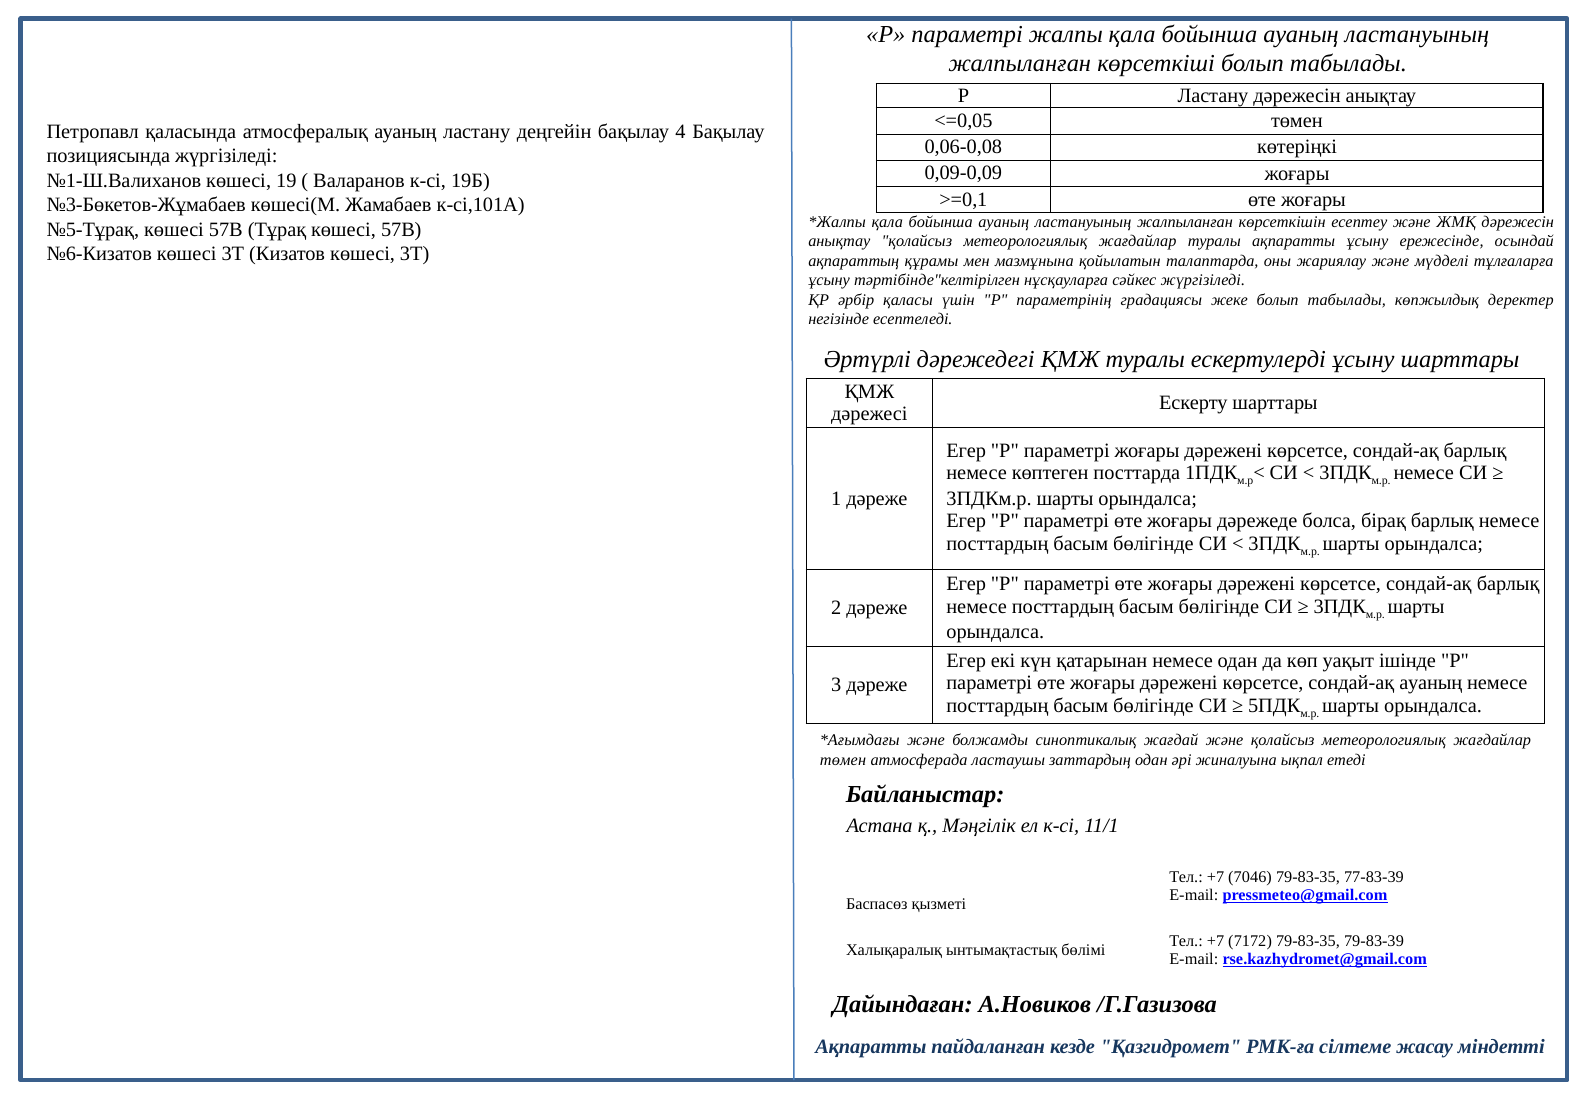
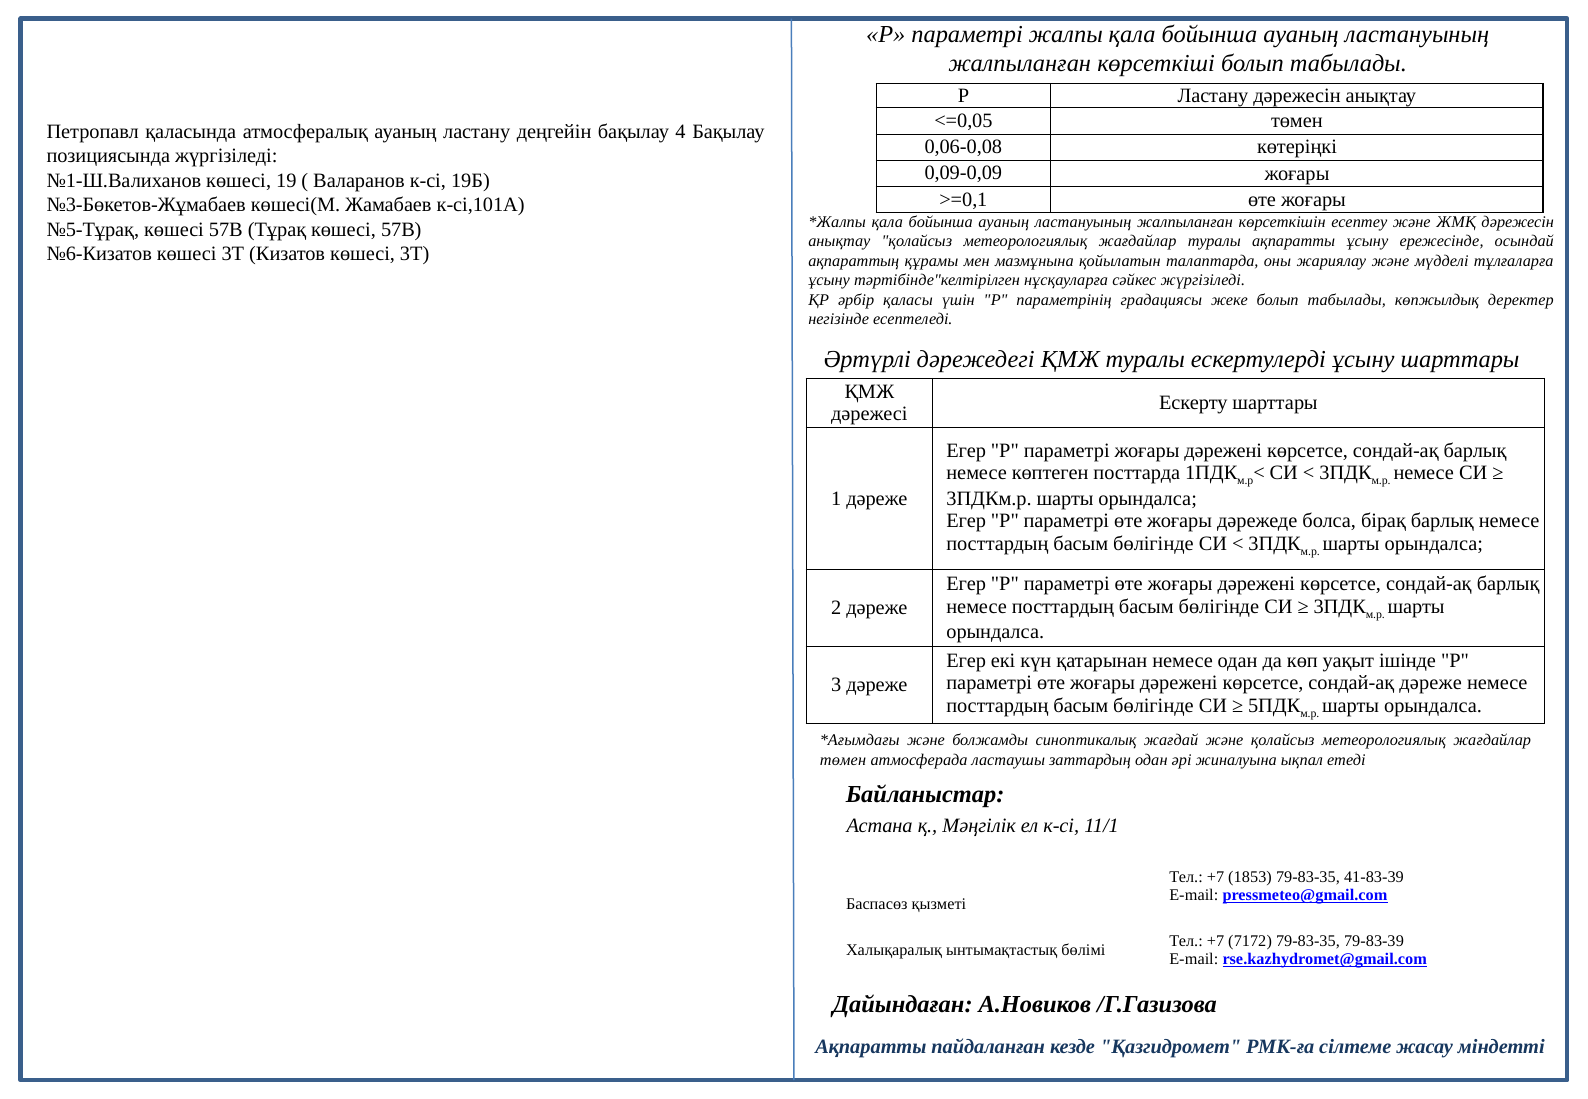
сондай-ақ ауаның: ауаның -> дәреже (1431, 683)
7046: 7046 -> 1853 (1250, 878)
77-83-39: 77-83-39 -> 41-83-39 (1374, 878)
